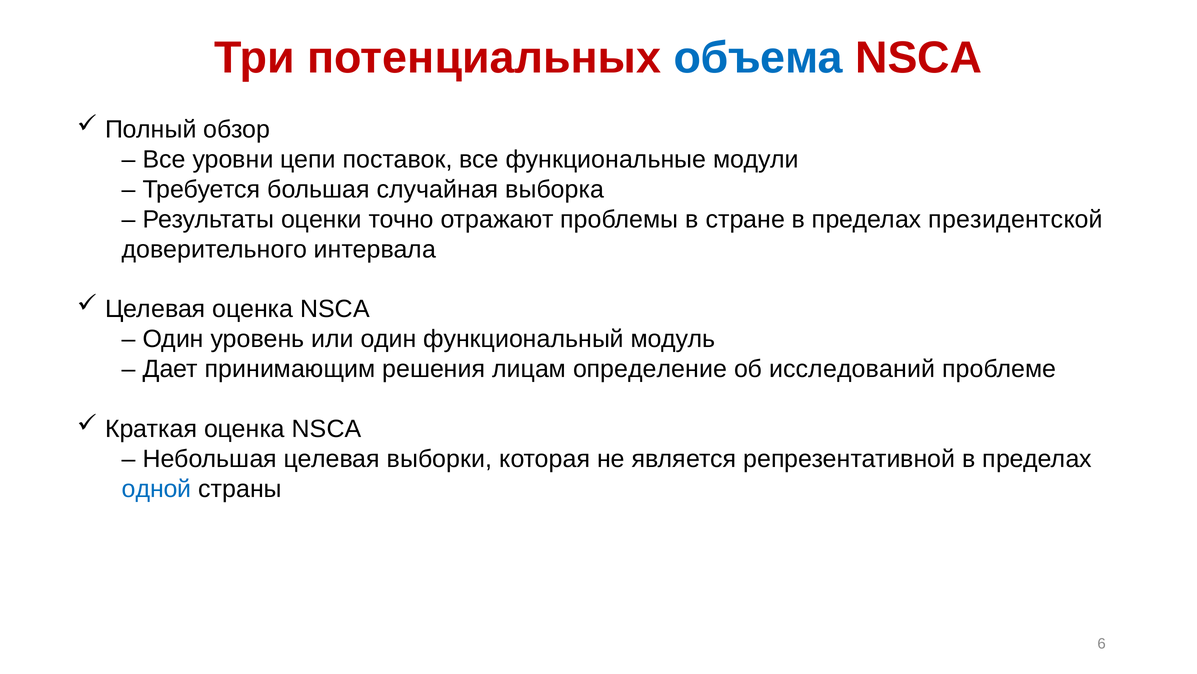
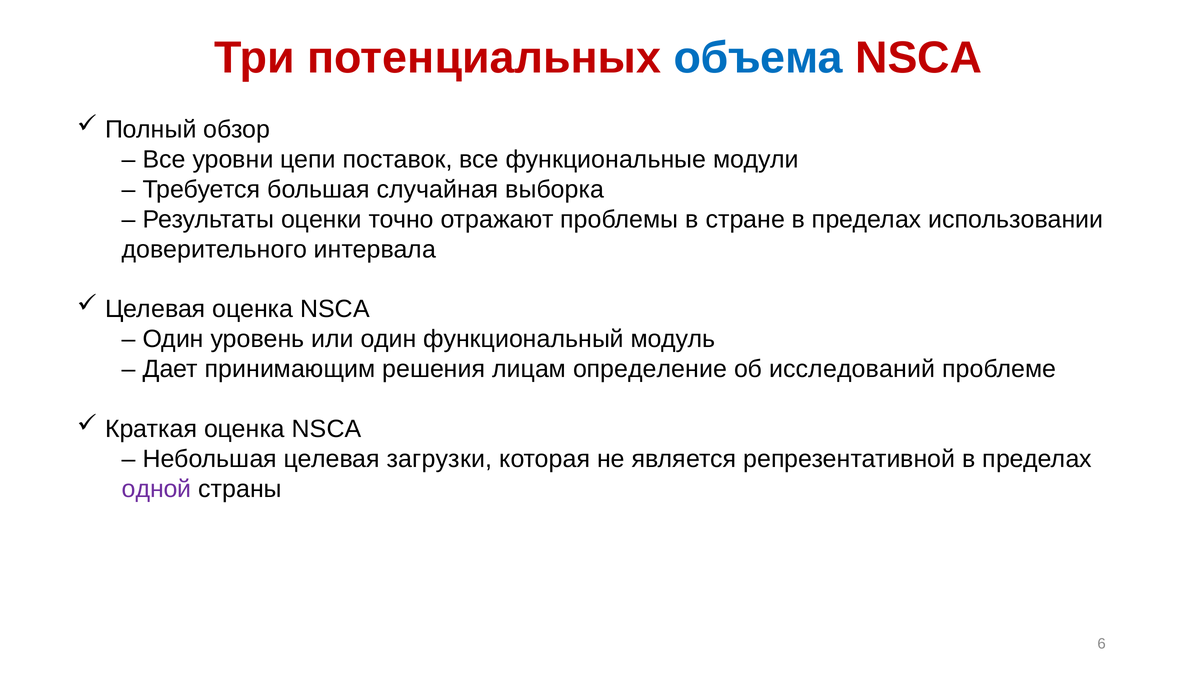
президентской: президентской -> использовании (1016, 219)
выборки: выборки -> загрузки (439, 459)
одной colour: blue -> purple (157, 488)
